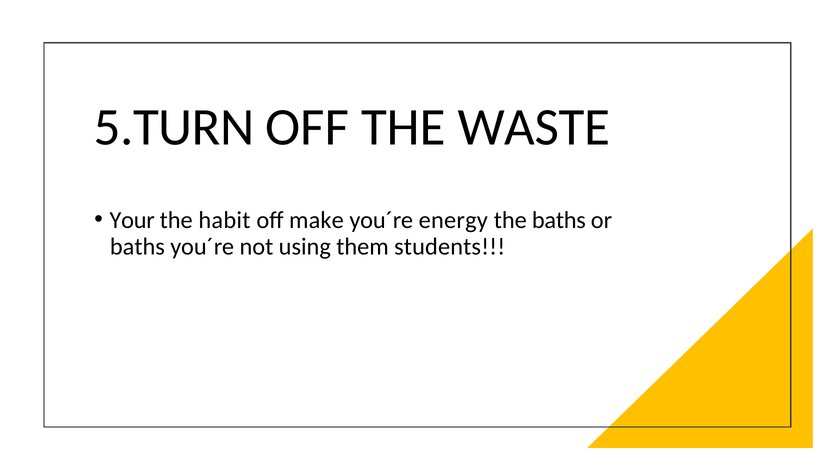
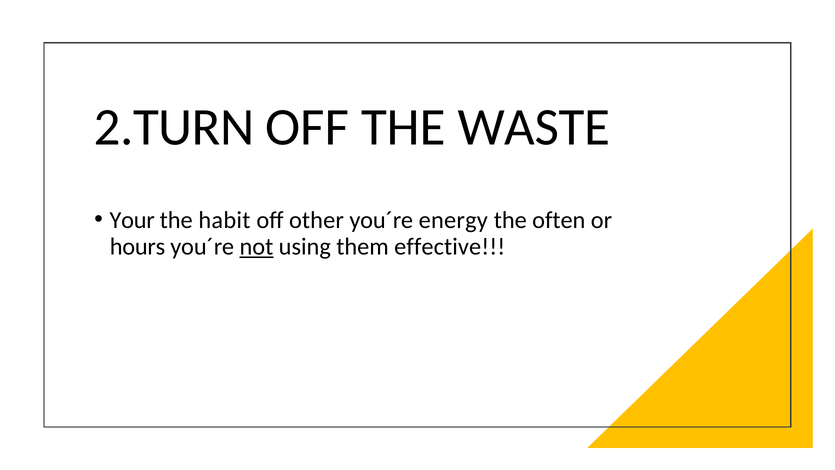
5.TURN: 5.TURN -> 2.TURN (174, 127)
make: make -> other (316, 220)
the baths: baths -> often (559, 220)
baths: baths -> hours (138, 247)
not underline: none -> present (256, 247)
students: students -> effective (450, 247)
